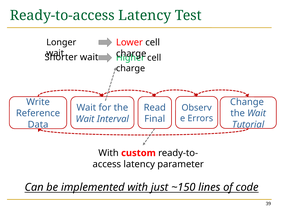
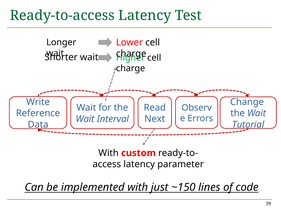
Final: Final -> Next (155, 119)
